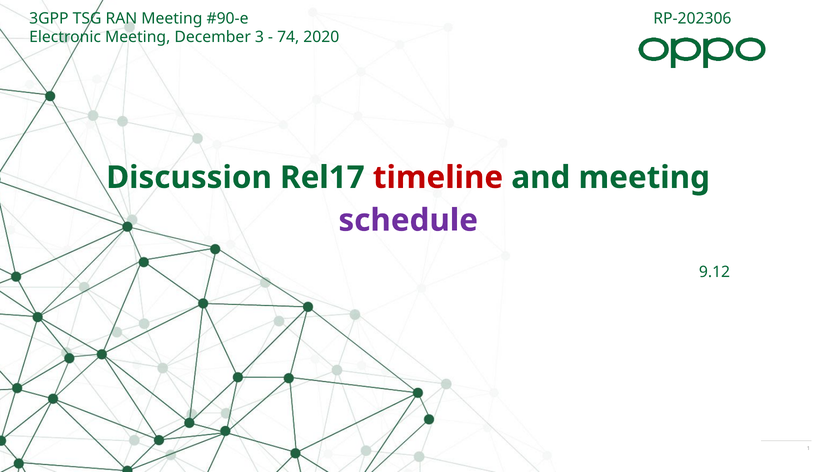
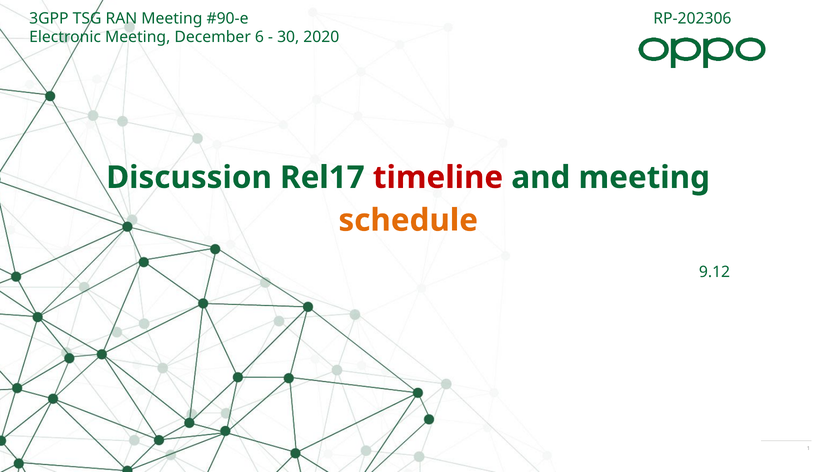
3: 3 -> 6 (259, 37)
74: 74 -> 30 (288, 37)
schedule colour: purple -> orange (408, 220)
